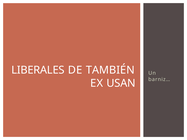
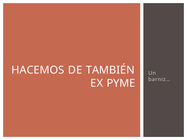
LIBERALES: LIBERALES -> HACEMOS (38, 70)
USAN: USAN -> PYME (121, 83)
